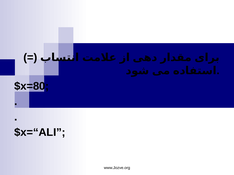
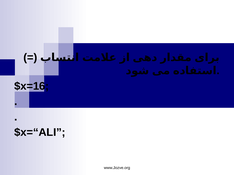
$x=80: $x=80 -> $x=16 (32, 86)
